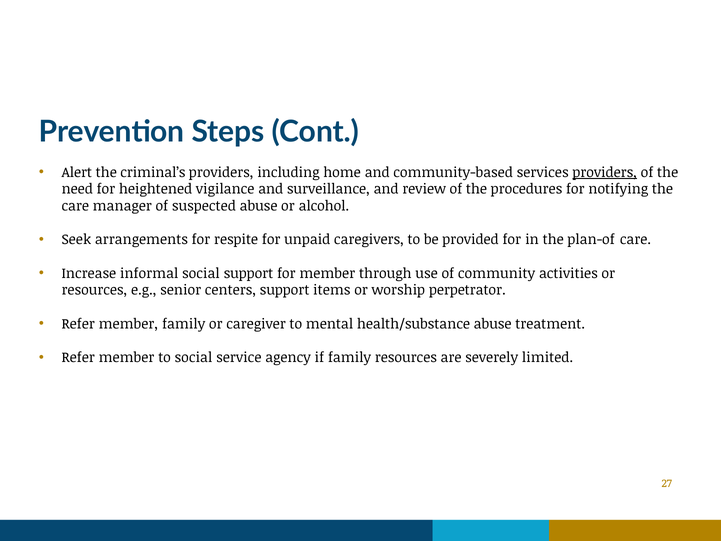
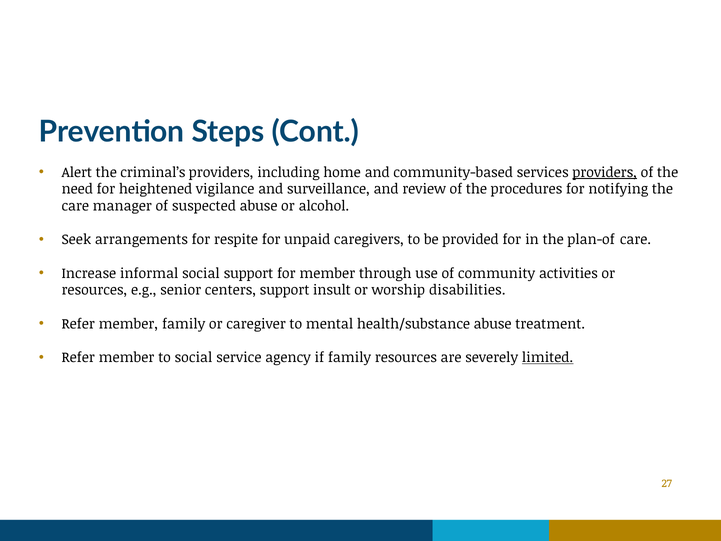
items: items -> insult (332, 290)
perpetrator: perpetrator -> disabilities (467, 290)
limited underline: none -> present (548, 357)
